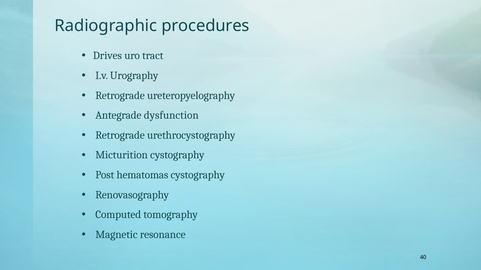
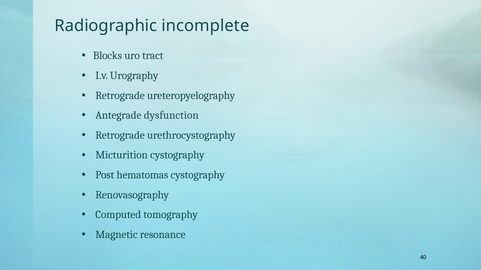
procedures: procedures -> incomplete (205, 26)
Drives: Drives -> Blocks (107, 56)
